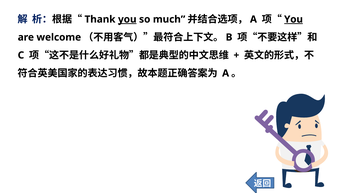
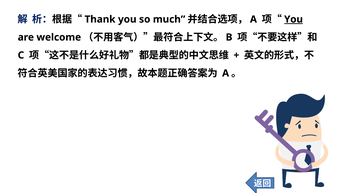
you underline: present -> none (127, 19)
